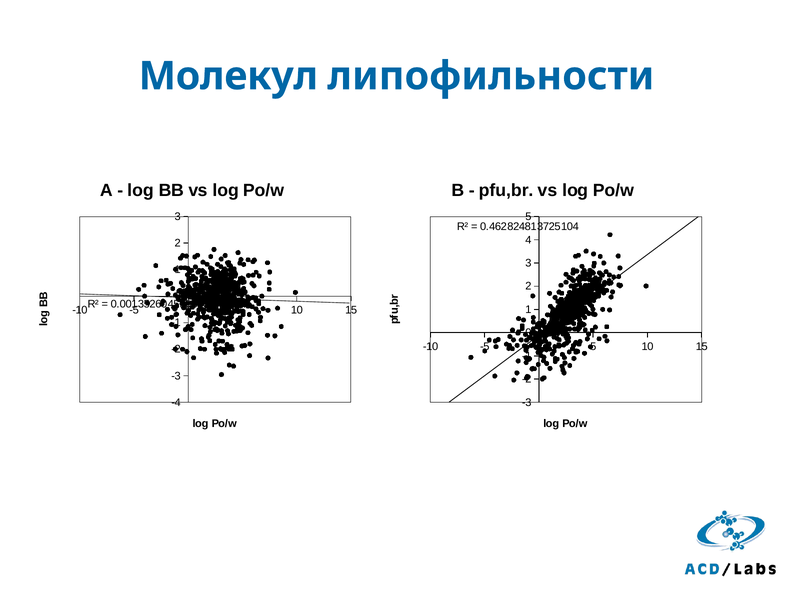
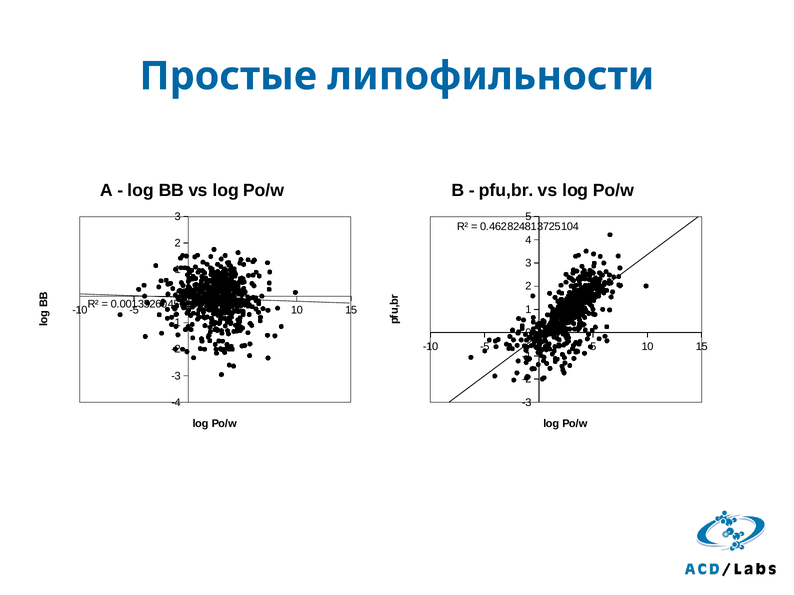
Молекул: Молекул -> Простые (228, 76)
